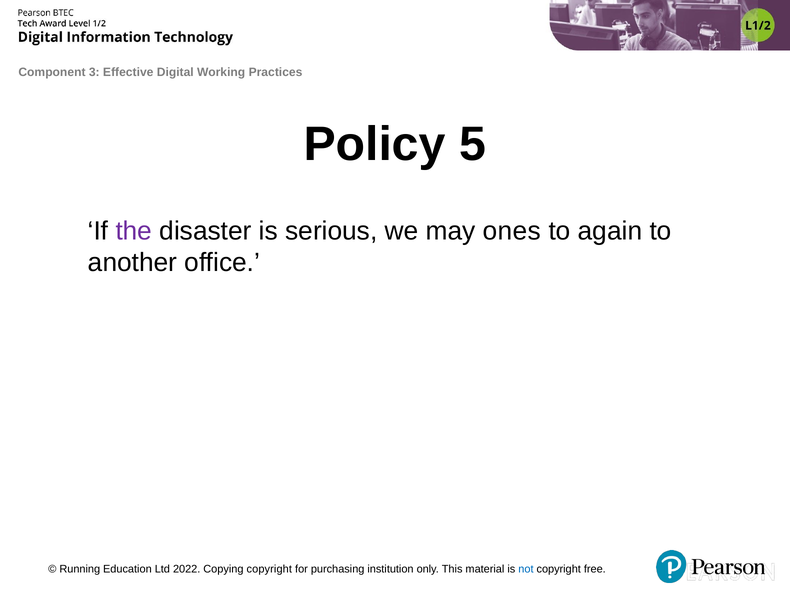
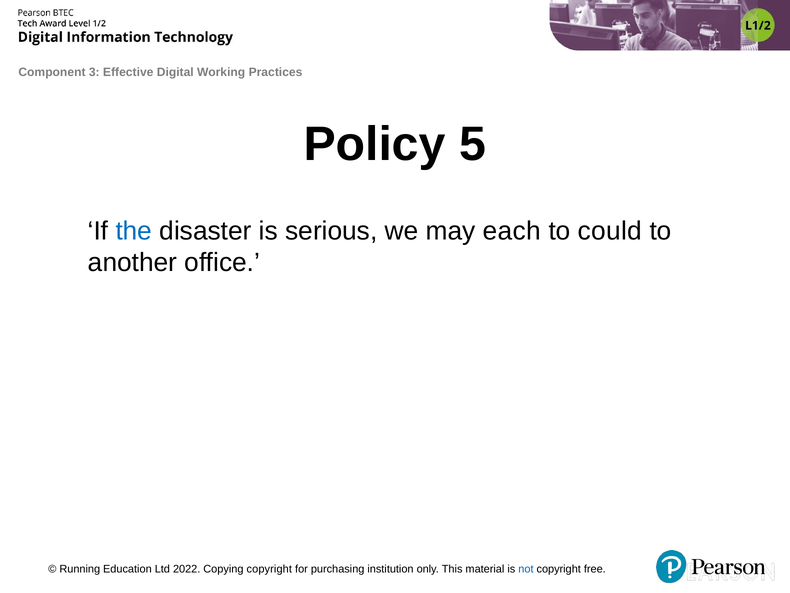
the colour: purple -> blue (134, 231)
ones: ones -> each (512, 231)
again: again -> could (610, 231)
